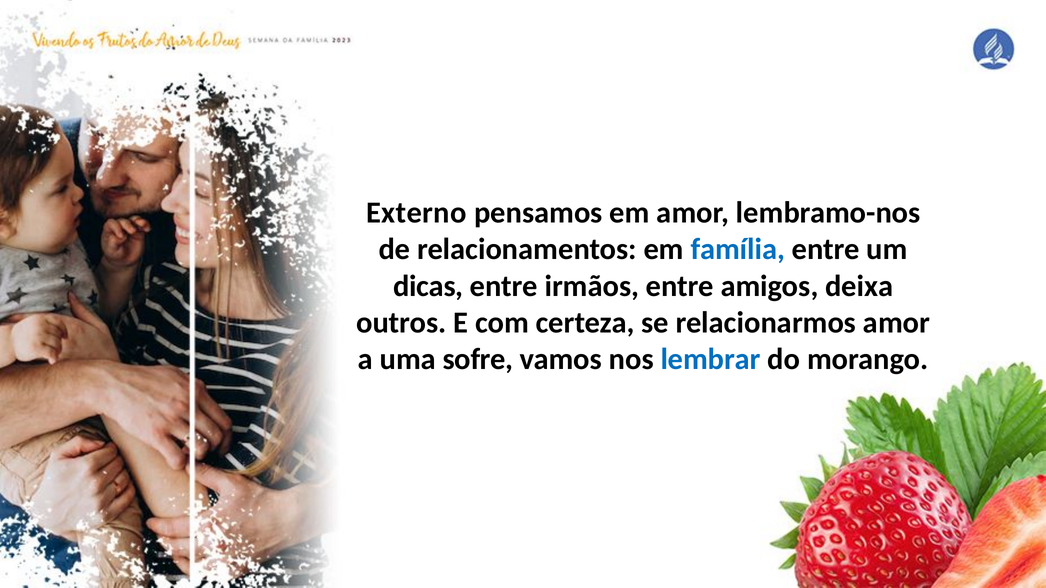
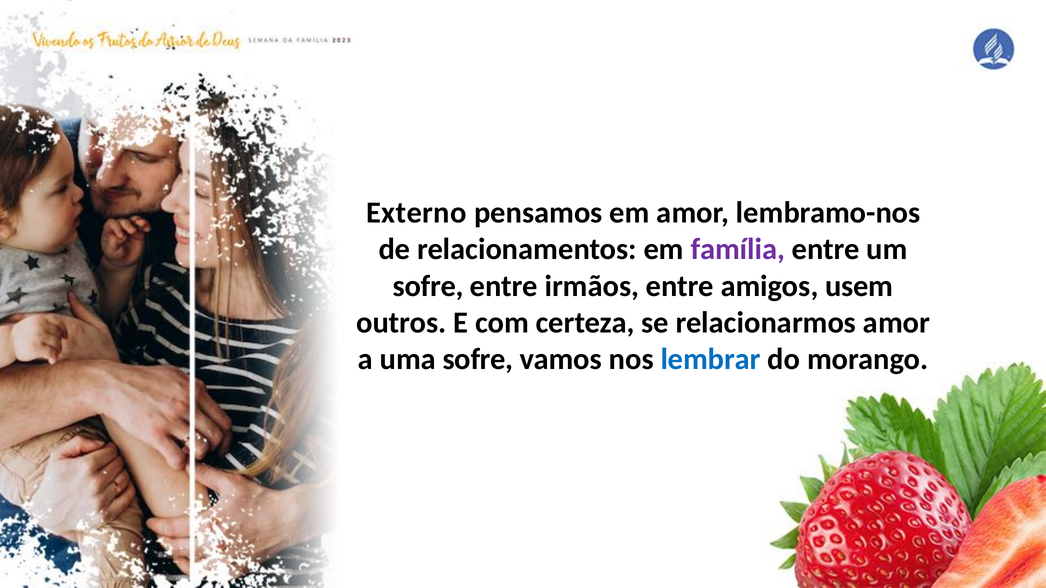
família colour: blue -> purple (738, 250)
dicas: dicas -> sofre (428, 286)
deixa: deixa -> usem (859, 286)
